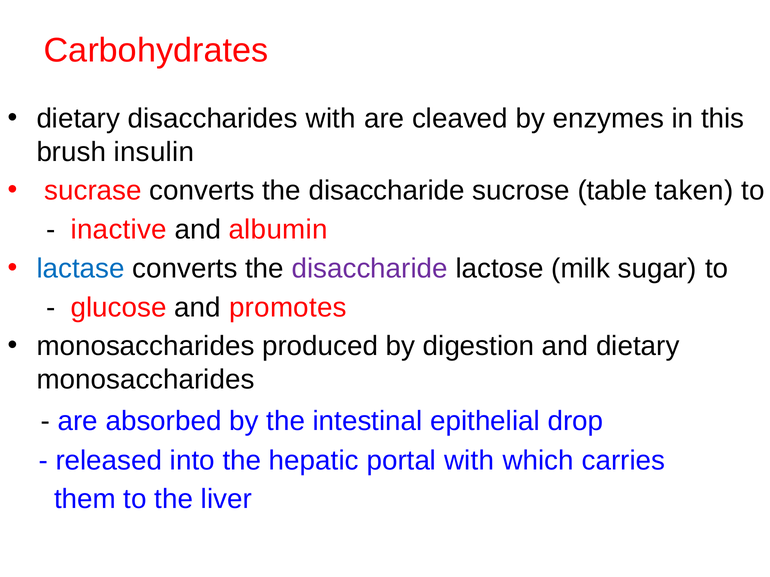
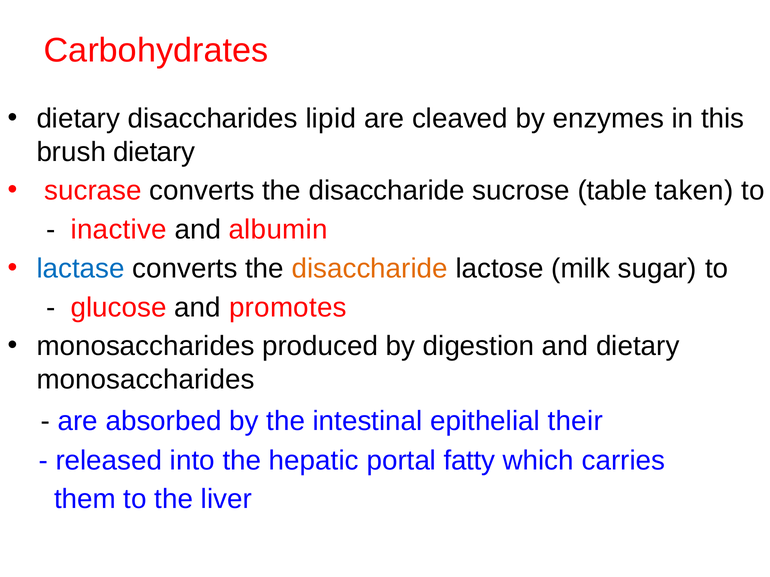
disaccharides with: with -> lipid (331, 119)
brush insulin: insulin -> dietary (154, 152)
disaccharide colour: purple -> orange (370, 269)
drop: drop -> their (575, 421)
portal with: with -> fatty (470, 461)
